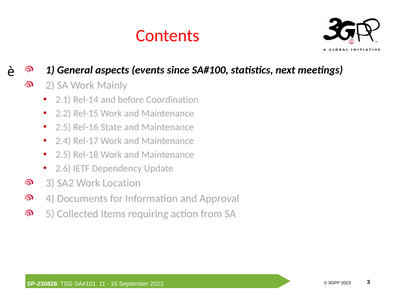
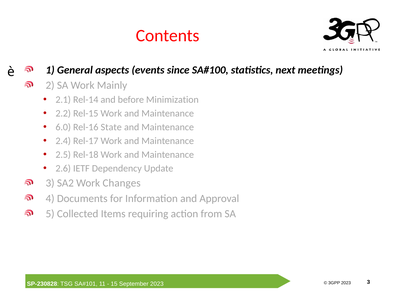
Coordination: Coordination -> Minimization (172, 99)
2.5: 2.5 -> 6.0 (63, 127)
Location: Location -> Changes (122, 183)
